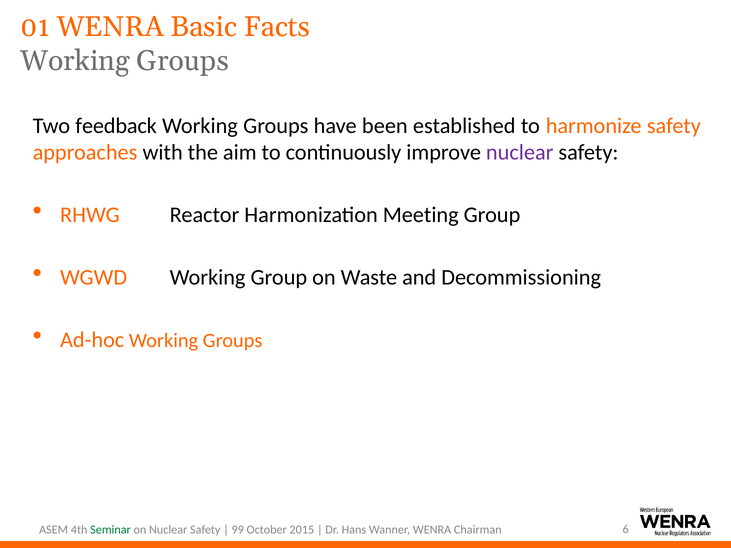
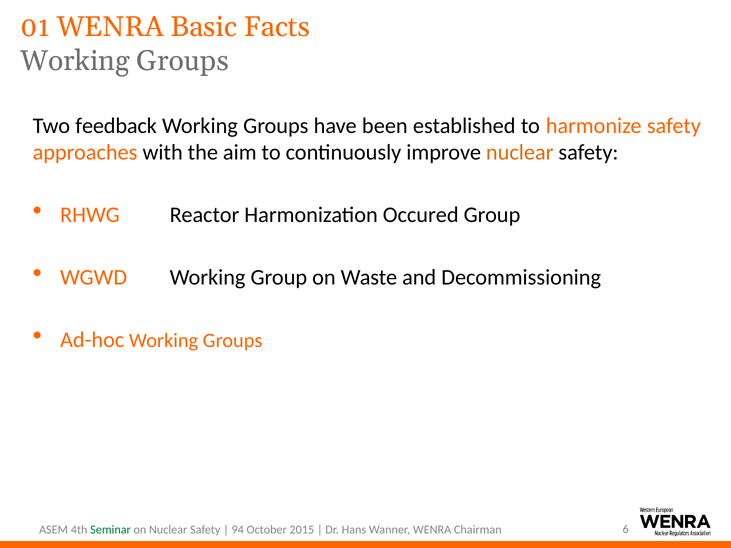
nuclear colour: purple -> orange (520, 153)
Meeting: Meeting -> Occured (421, 215)
99: 99 -> 94 (238, 530)
